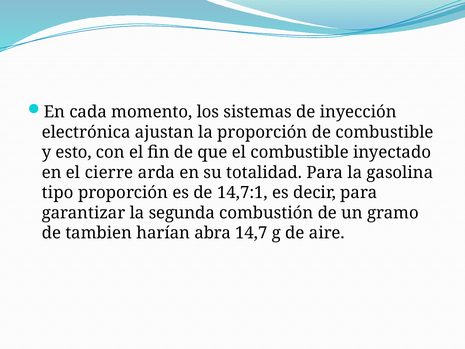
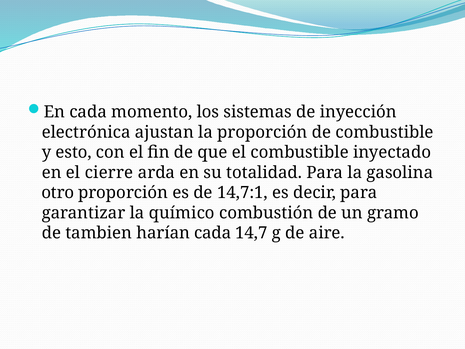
tipo: tipo -> otro (58, 193)
segunda: segunda -> químico (182, 213)
harían abra: abra -> cada (213, 233)
